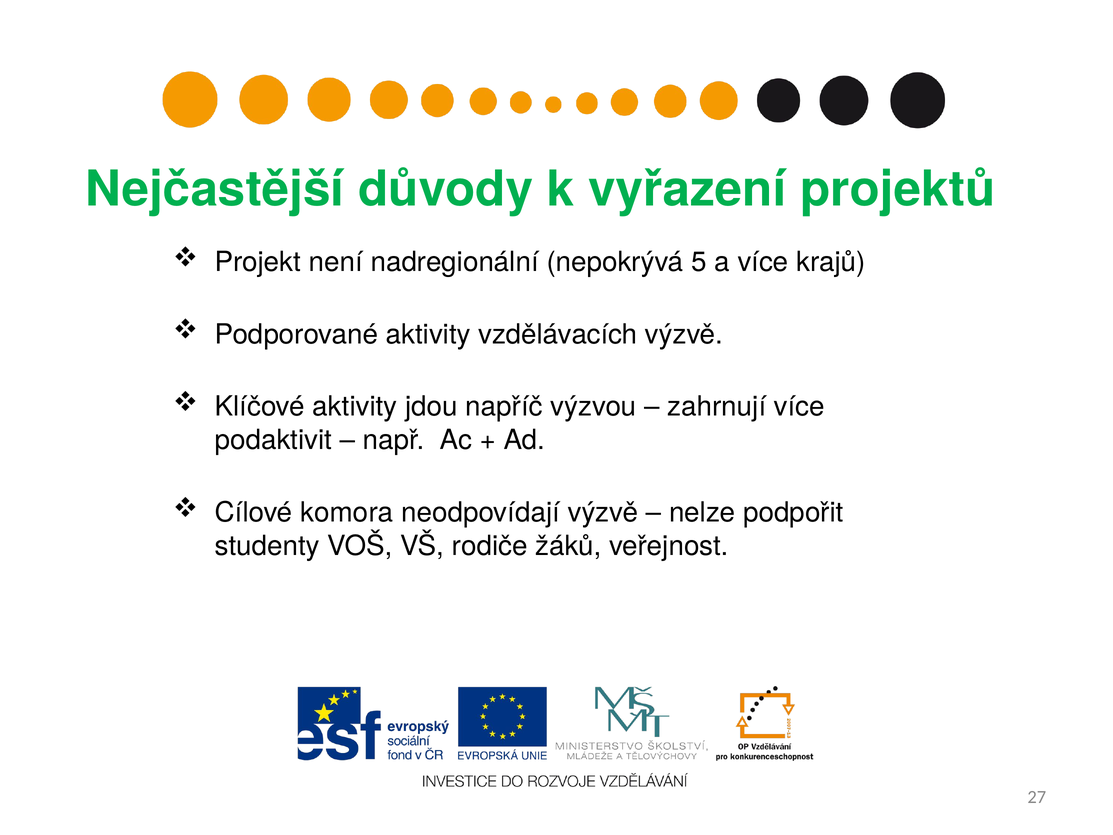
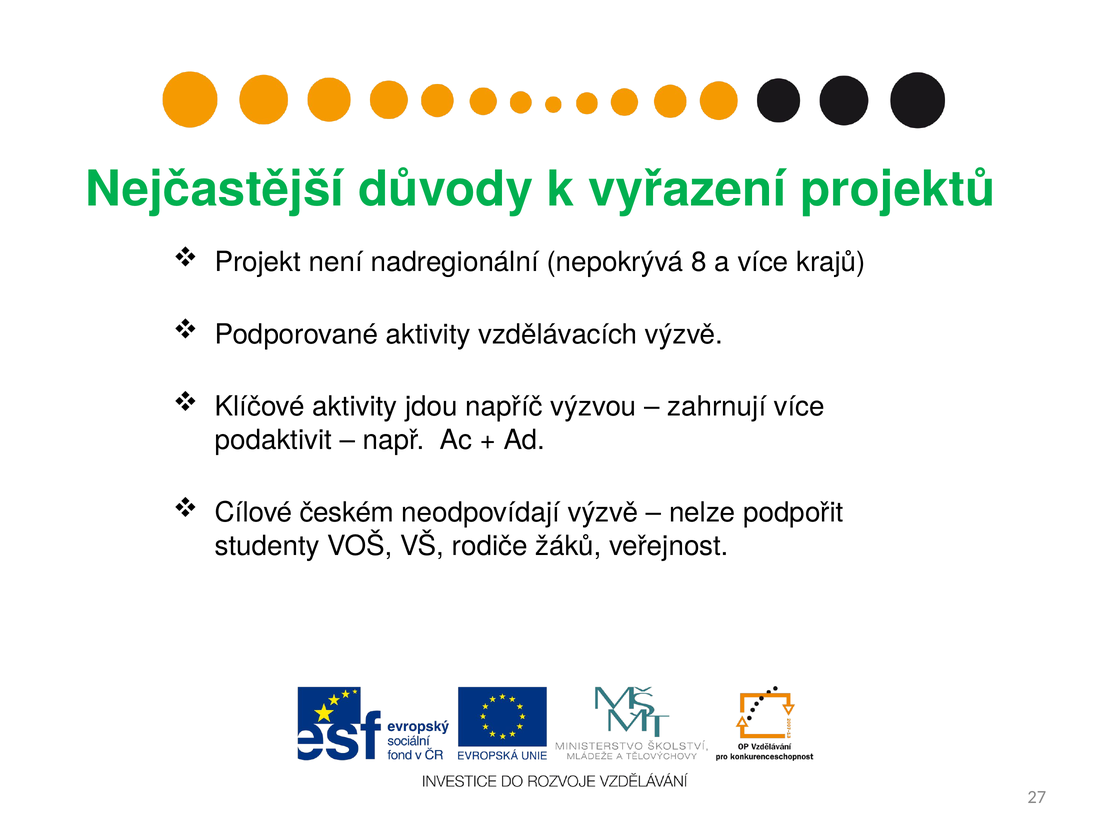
5: 5 -> 8 (699, 262)
komora: komora -> českém (347, 512)
